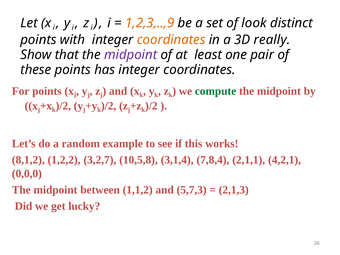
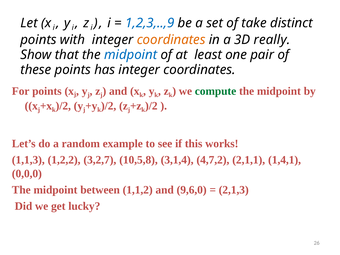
1,2,3,..,9 colour: orange -> blue (150, 23)
look: look -> take (254, 23)
midpoint colour: purple -> blue (131, 55)
8,1,2: 8,1,2 -> 1,1,3 (28, 160)
7,8,4: 7,8,4 -> 4,7,2 (213, 160)
4,2,1: 4,2,1 -> 1,4,1 (285, 160)
5,7,3: 5,7,3 -> 9,6,0 (192, 190)
